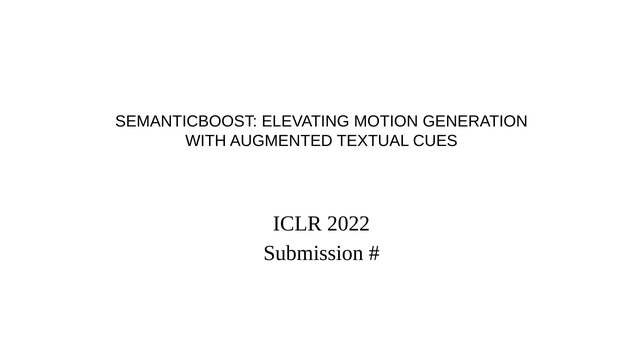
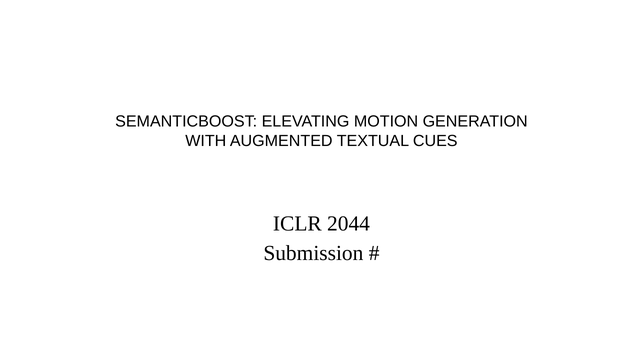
2022: 2022 -> 2044 (349, 223)
